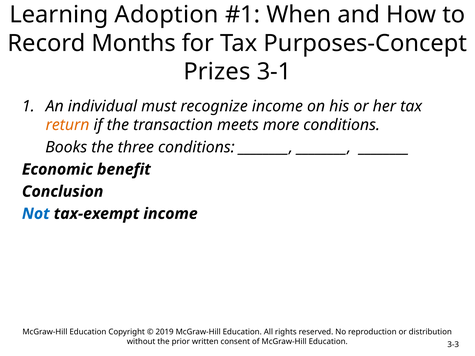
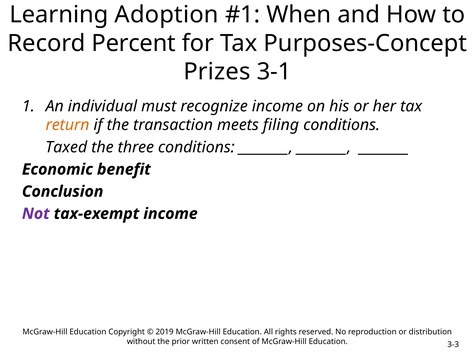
Months: Months -> Percent (134, 43)
more: more -> filing (281, 125)
Books: Books -> Taxed (66, 147)
Not colour: blue -> purple (36, 214)
